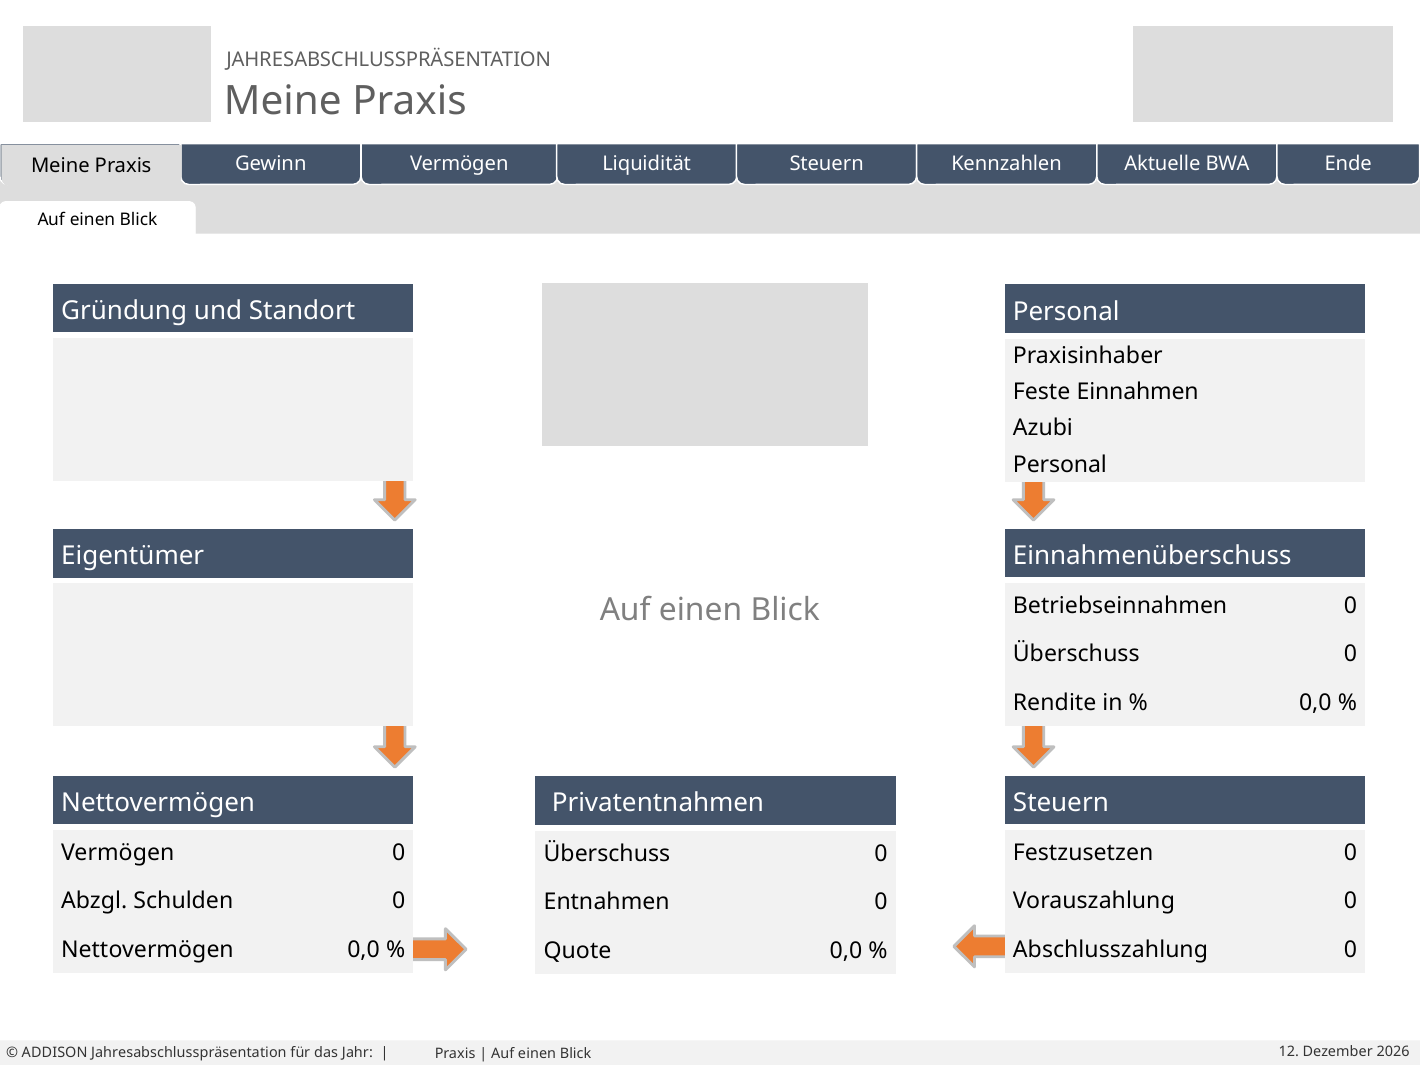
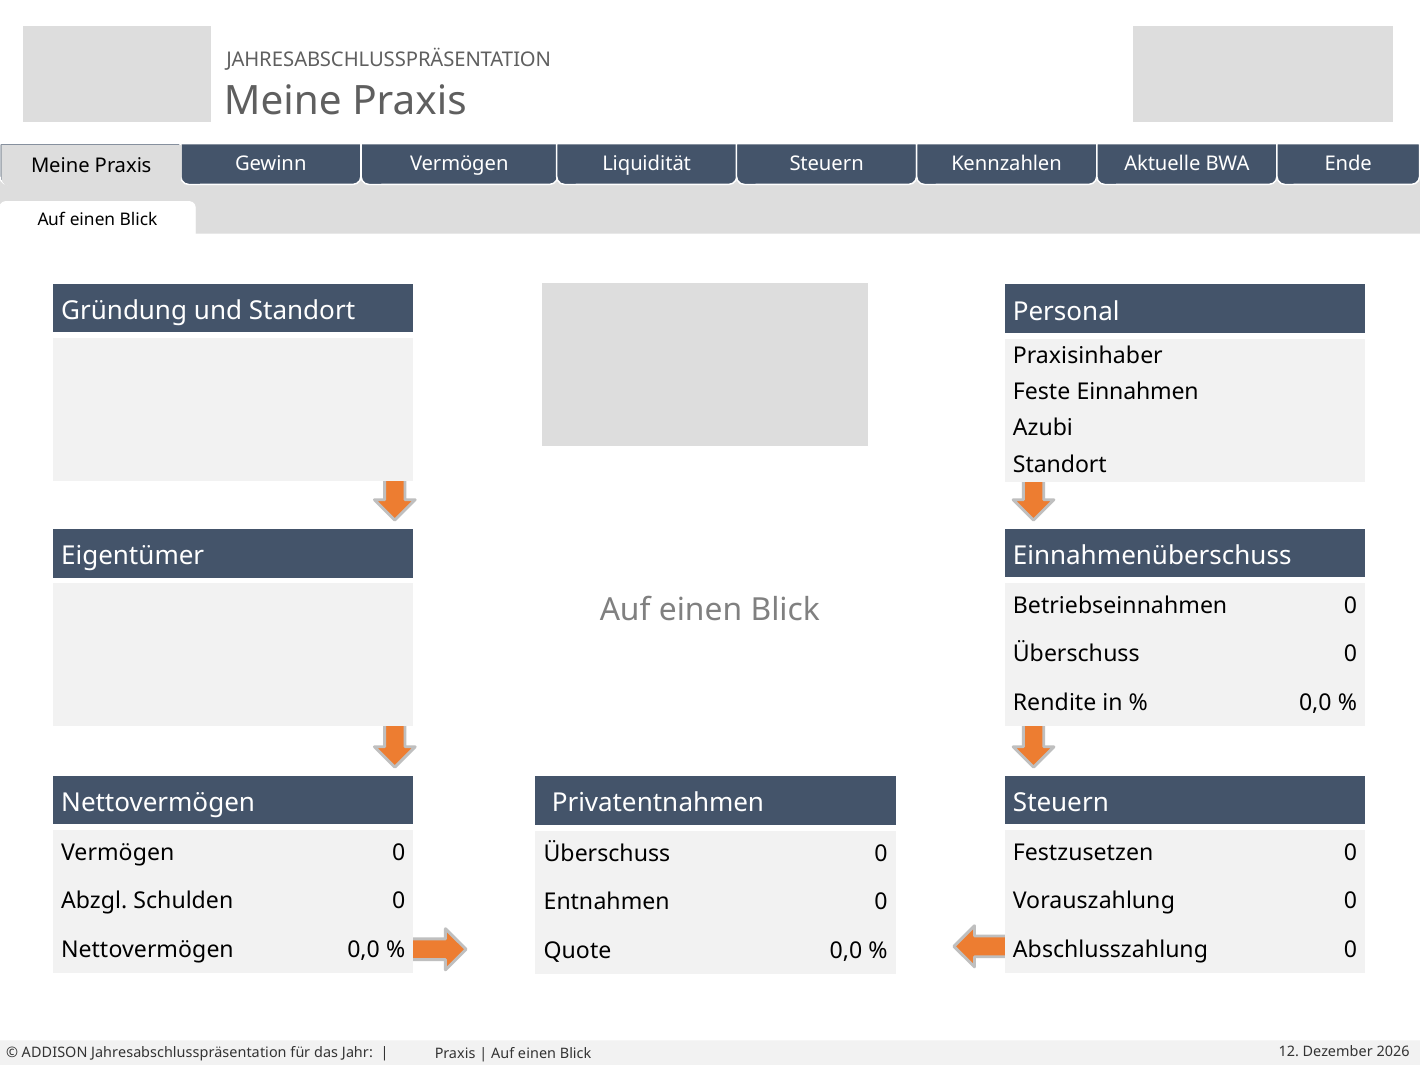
Personal: Personal -> Standort (1060, 464)
